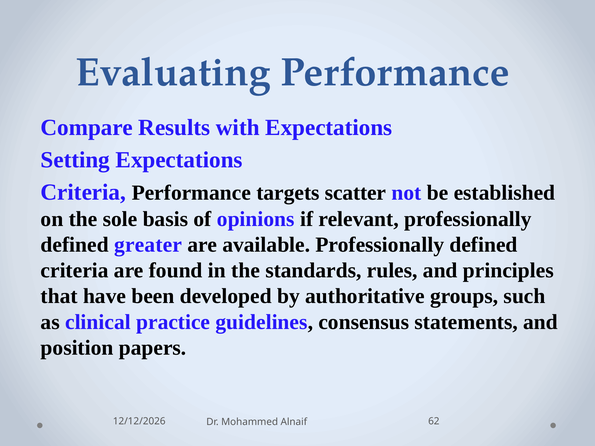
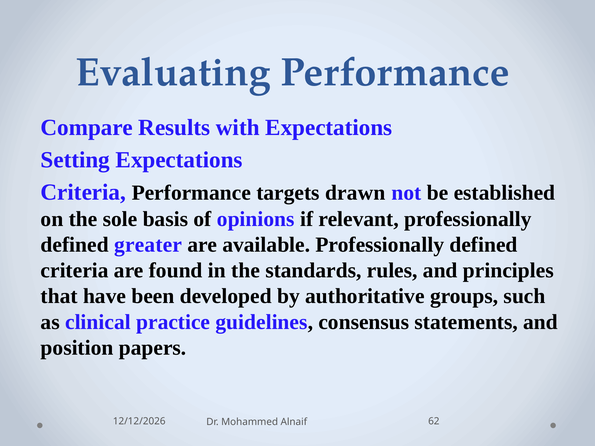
scatter: scatter -> drawn (355, 193)
